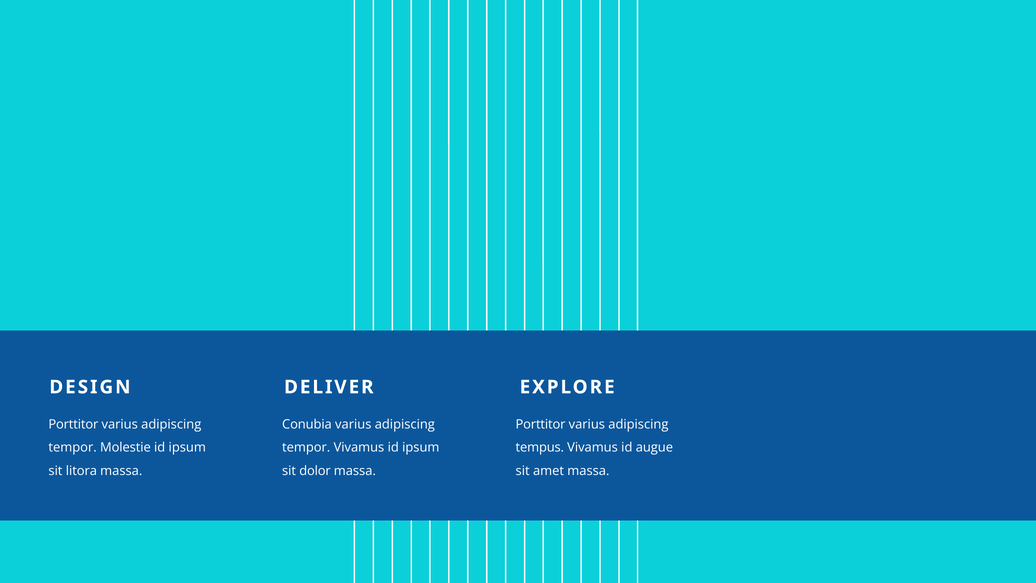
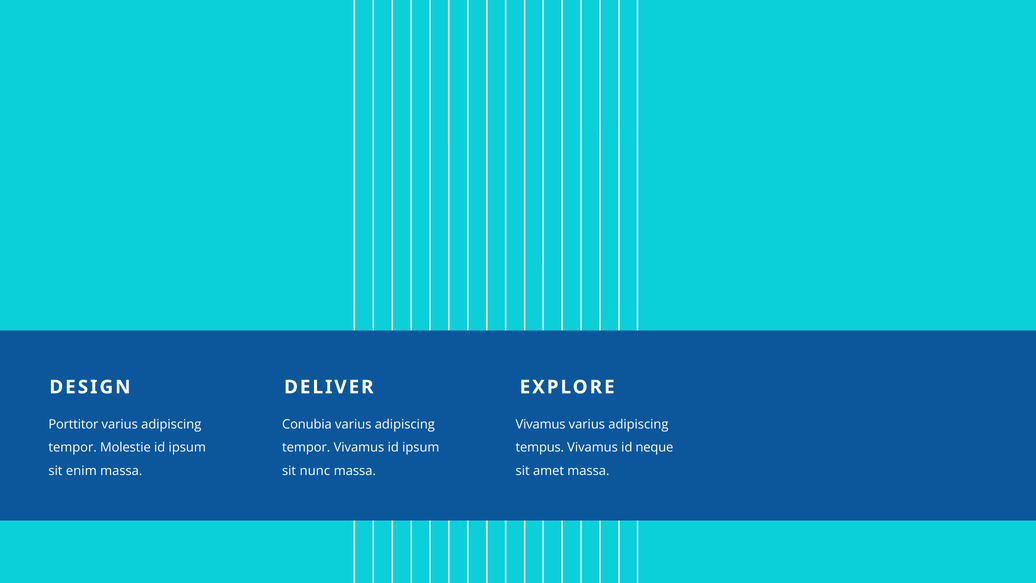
Porttitor: Porttitor -> Vivamus (541, 424)
augue: augue -> neque (654, 447)
litora: litora -> enim (81, 471)
dolor: dolor -> nunc (315, 471)
